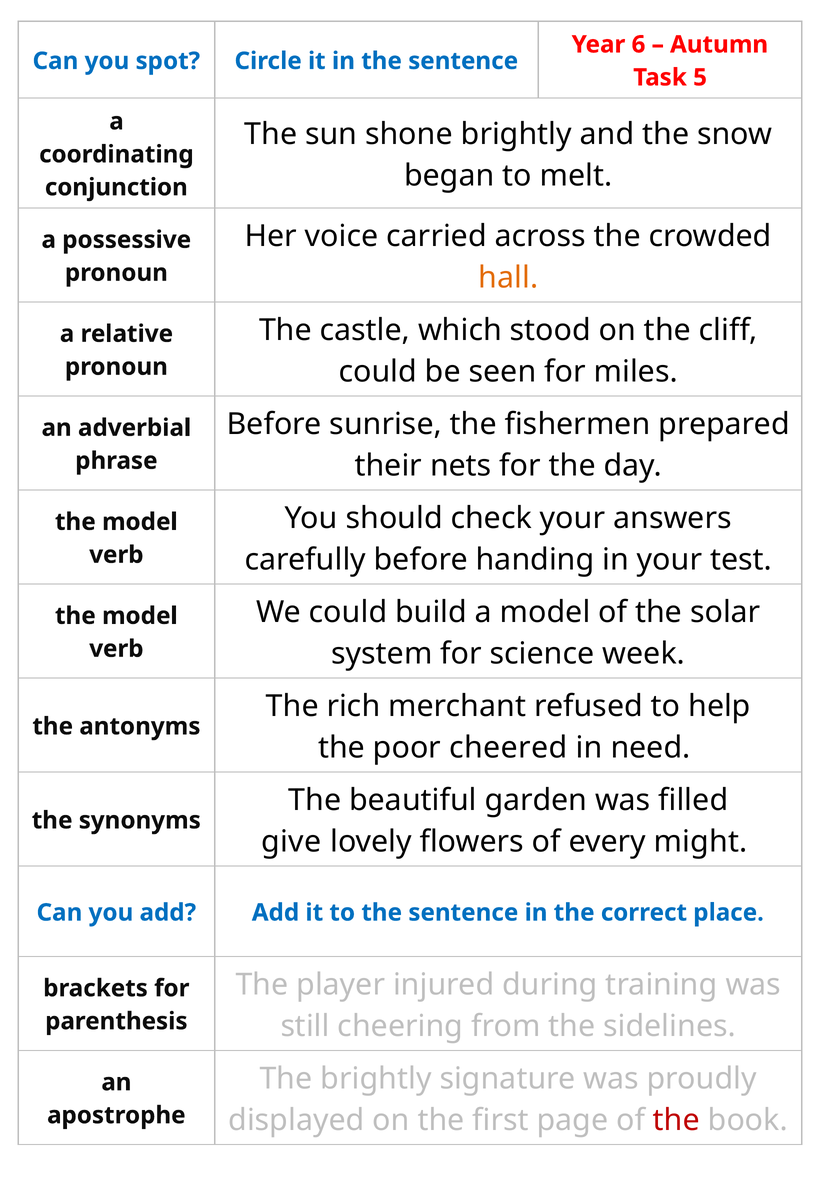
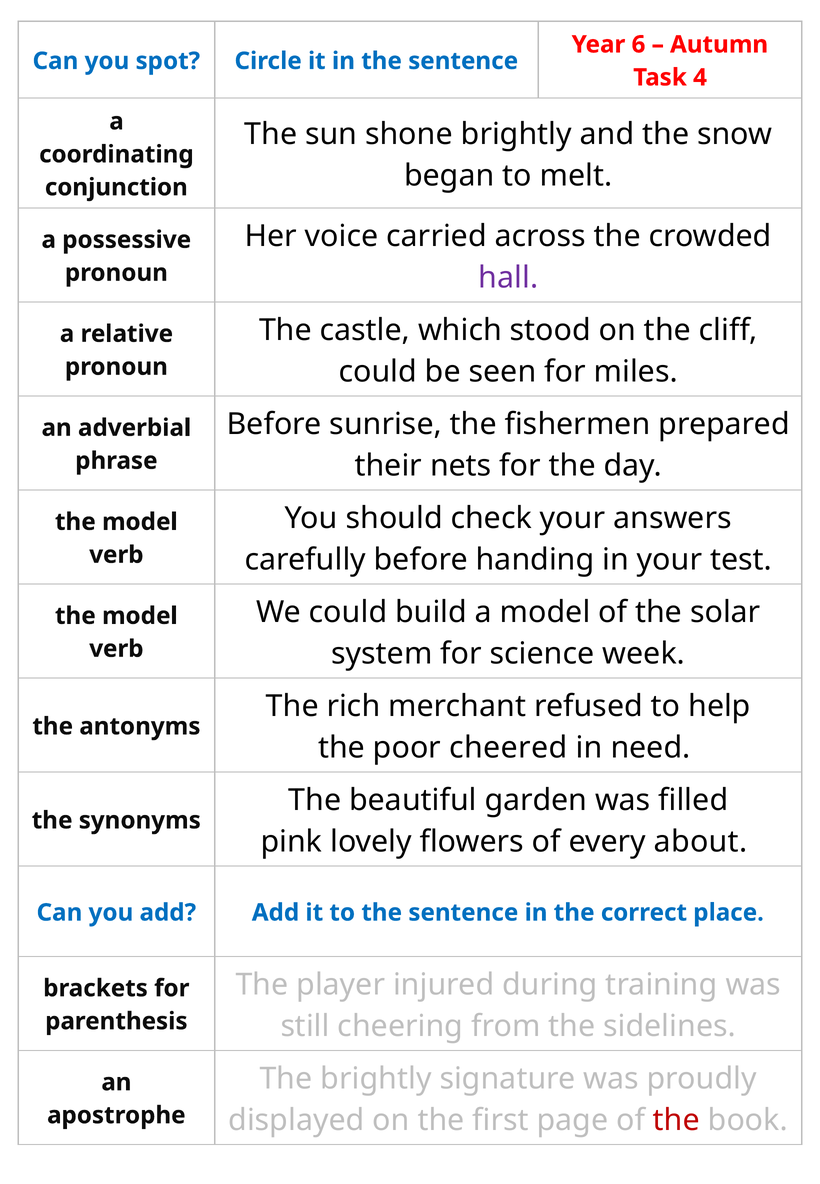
5: 5 -> 4 (700, 78)
hall colour: orange -> purple (508, 278)
give: give -> pink (291, 842)
might: might -> about (701, 842)
